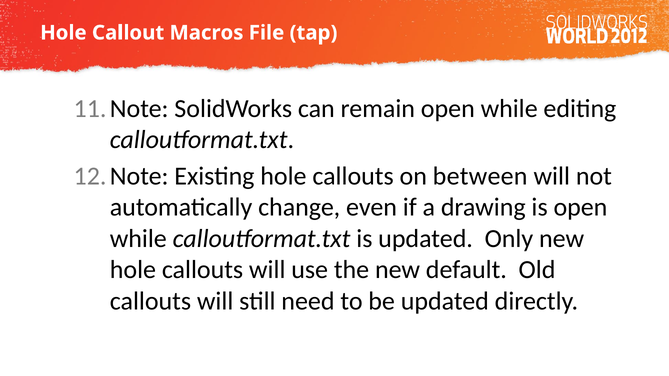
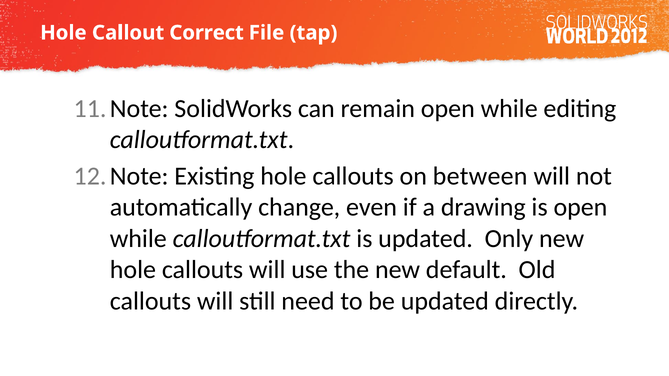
Macros: Macros -> Correct (207, 33)
